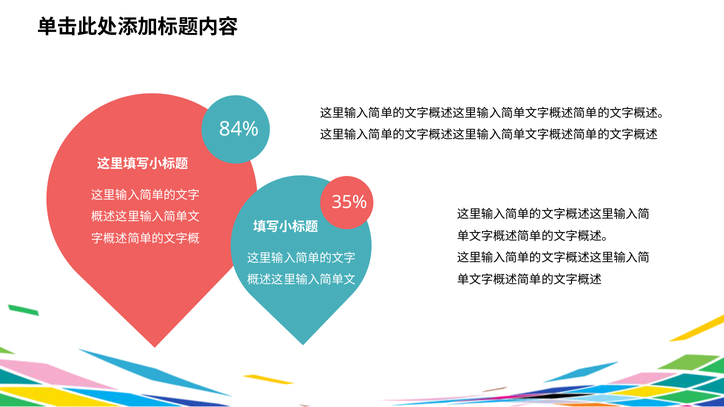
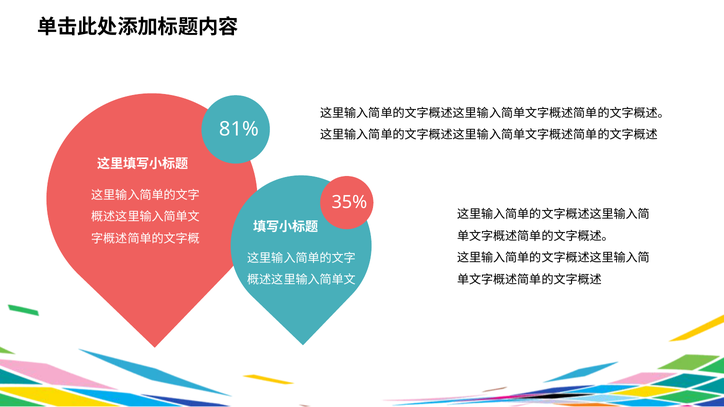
84%: 84% -> 81% (239, 129)
